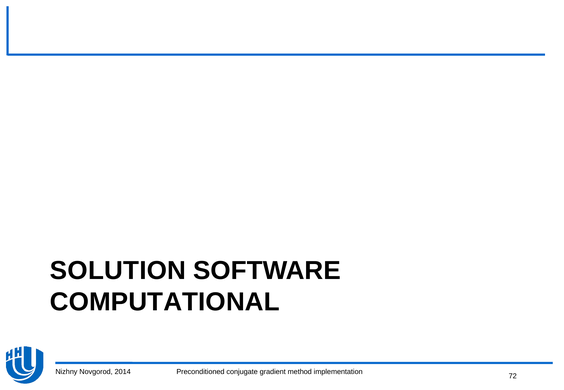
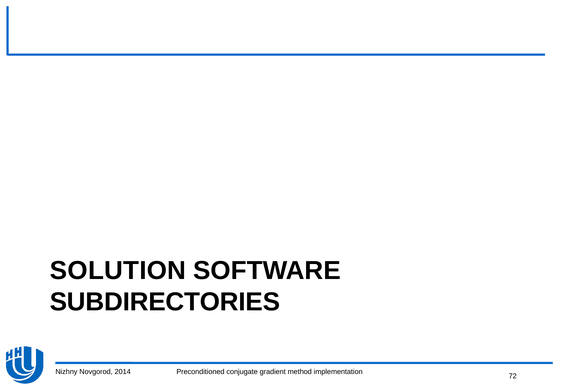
COMPUTATIONAL: COMPUTATIONAL -> SUBDIRECTORIES (165, 302)
